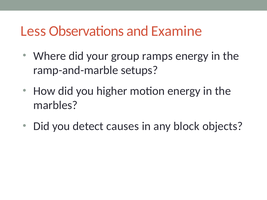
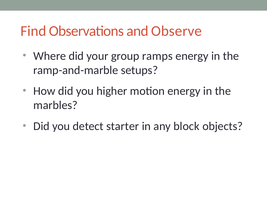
Less: Less -> Find (33, 31)
Examine: Examine -> Observe (177, 31)
causes: causes -> starter (123, 126)
